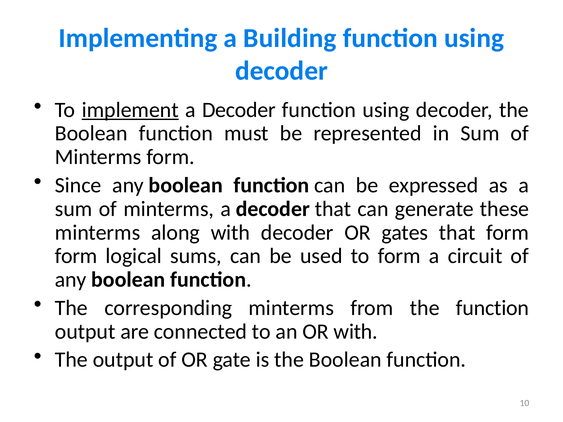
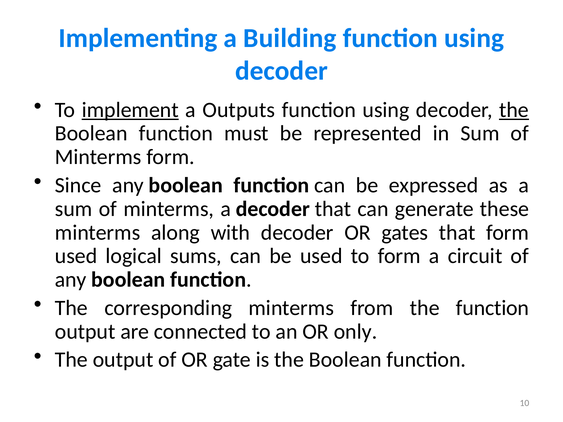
Decoder: Decoder -> Outputs (239, 110)
the underline: none -> present (514, 110)
form: form -> used (76, 256)
OR with: with -> only (356, 332)
